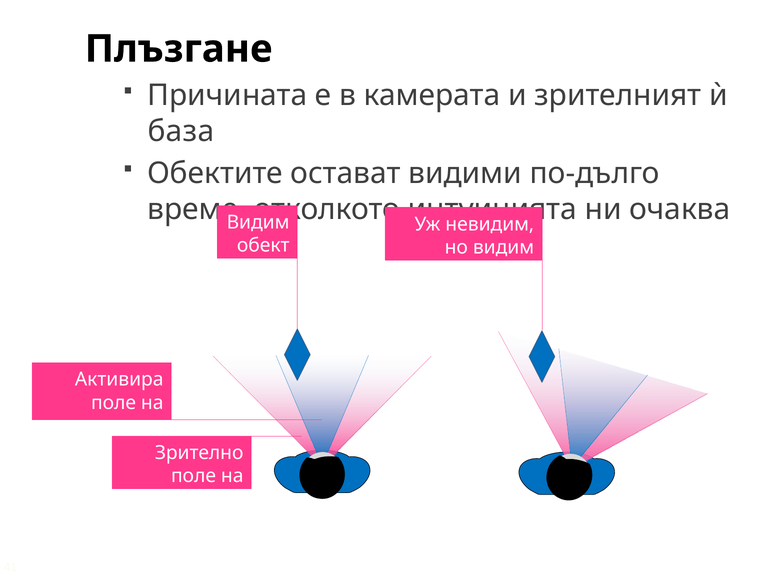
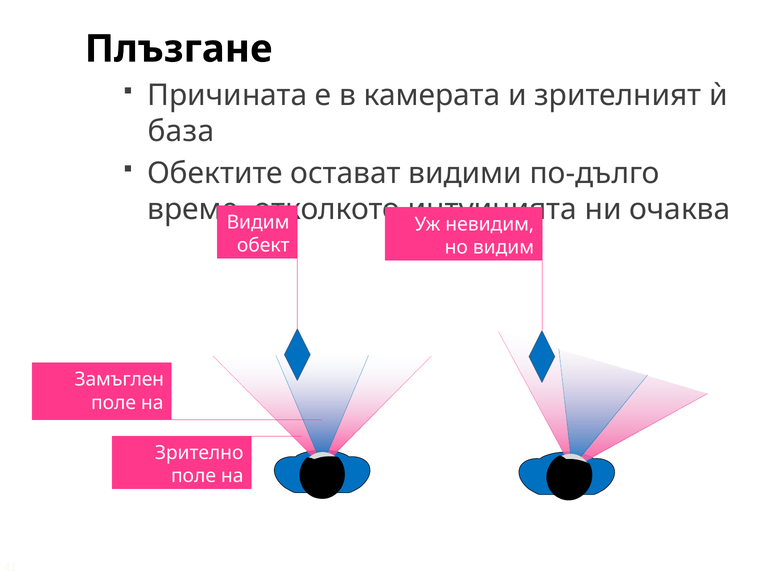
Активира: Активира -> Замъглен (119, 379)
